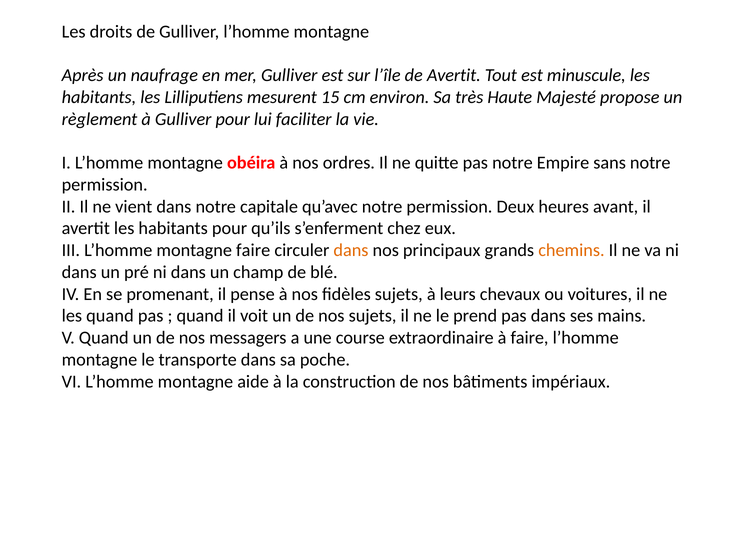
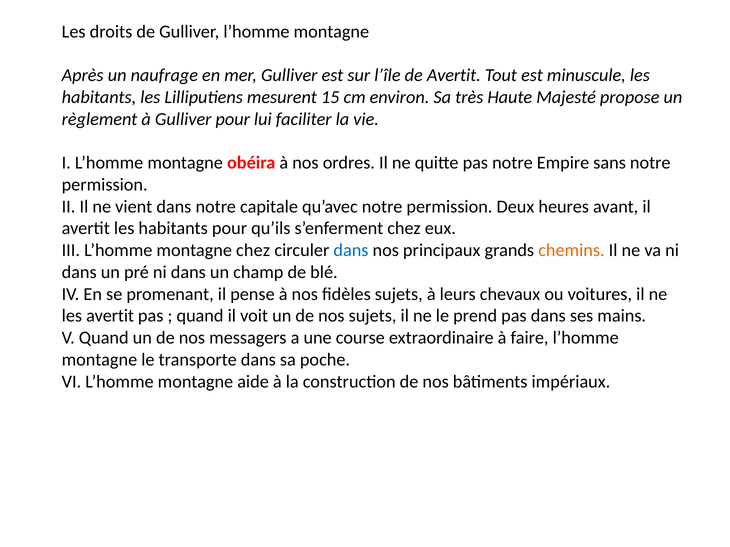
montagne faire: faire -> chez (253, 251)
dans colour: orange -> blue (351, 251)
les quand: quand -> avertit (110, 316)
